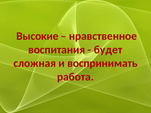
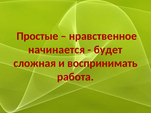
Высокие: Высокие -> Простые (37, 36)
воспитания: воспитания -> начинается (57, 50)
